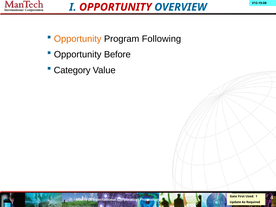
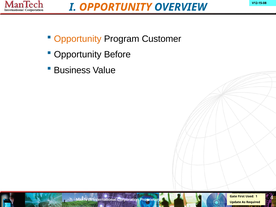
OPPORTUNITY colour: red -> orange (115, 7)
Following: Following -> Customer (162, 39)
Category: Category -> Business (72, 70)
